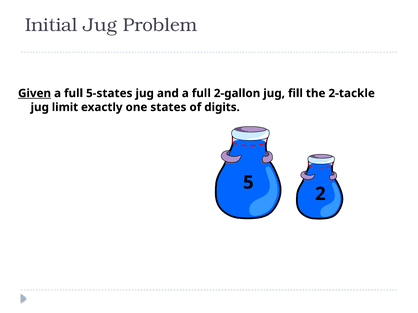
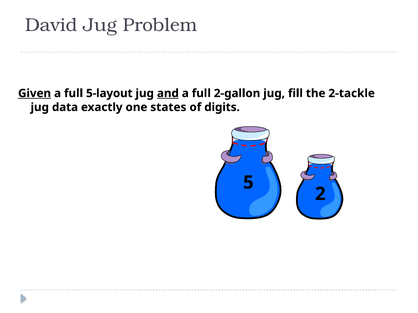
Initial: Initial -> David (51, 25)
5-states: 5-states -> 5-layout (109, 93)
and underline: none -> present (168, 93)
limit: limit -> data (65, 107)
